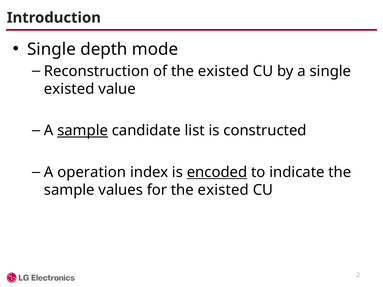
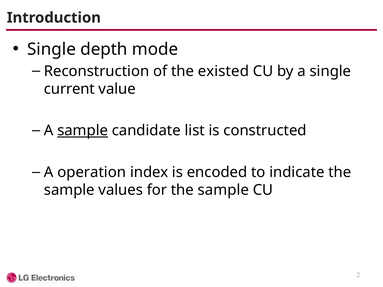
existed: existed -> current (69, 89)
encoded underline: present -> none (217, 172)
for the existed: existed -> sample (223, 190)
